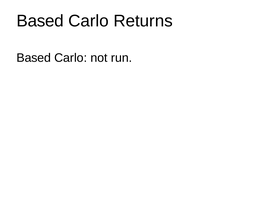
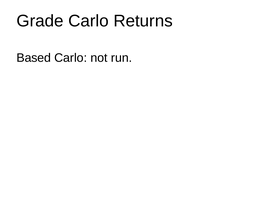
Based: Based -> Grade (40, 21)
